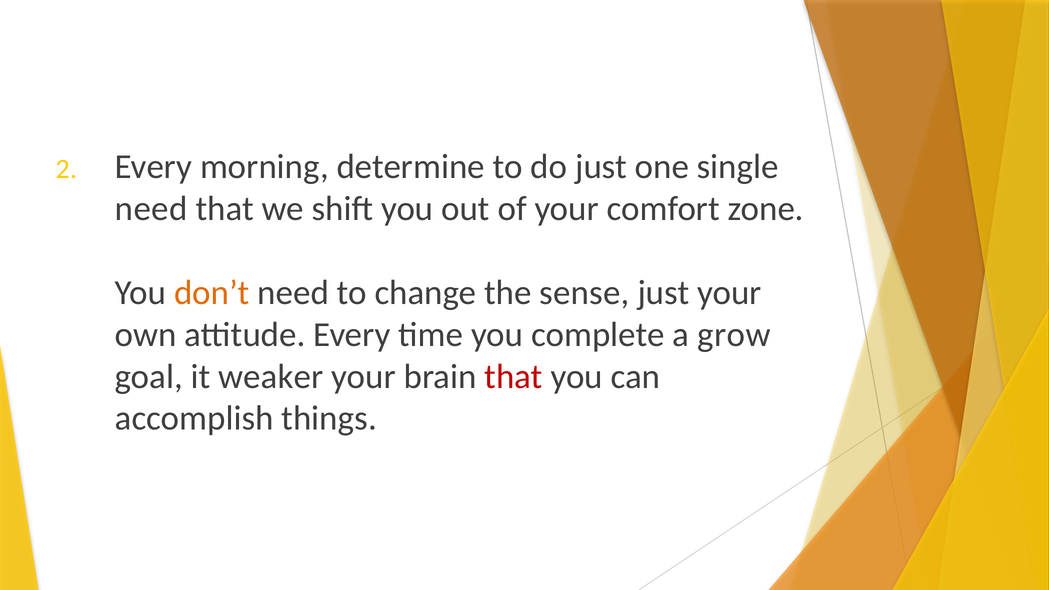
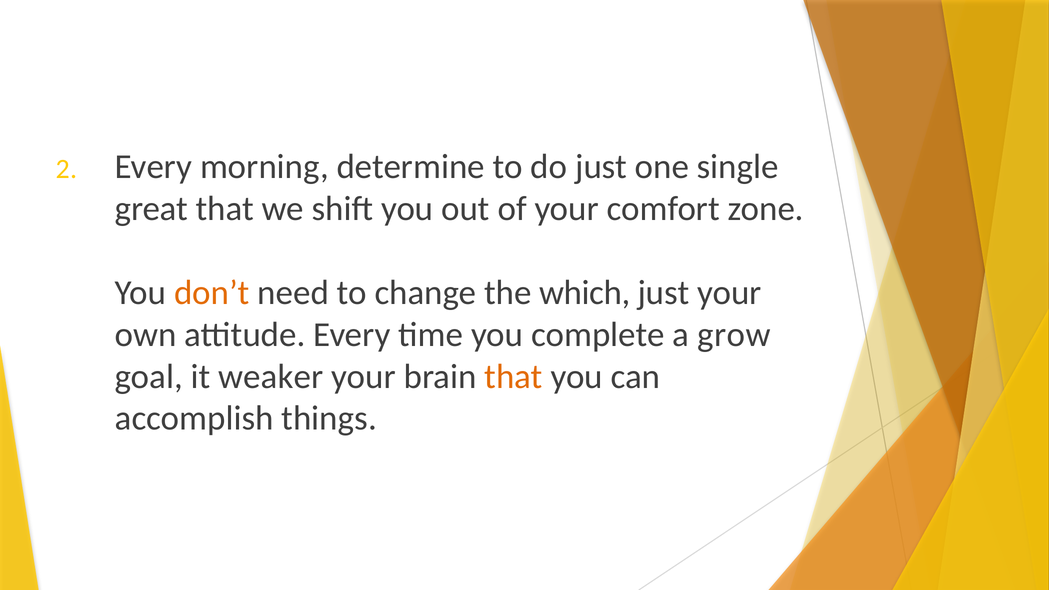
need: need -> great (151, 209)
sense: sense -> which (585, 293)
that colour: red -> orange (514, 377)
